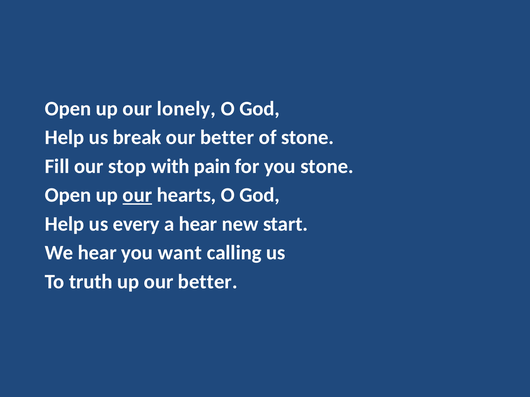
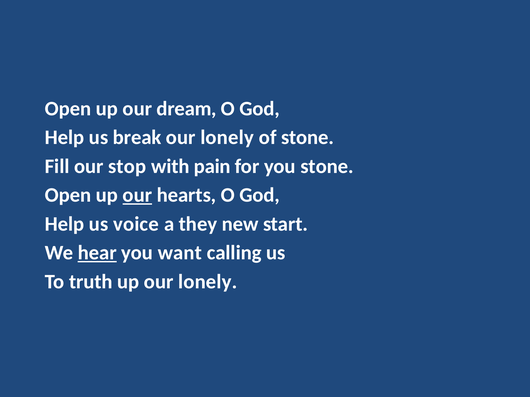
lonely: lonely -> dream (187, 109)
break our better: better -> lonely (227, 138)
every: every -> voice (136, 224)
a hear: hear -> they (198, 224)
hear underline: none -> present (97, 253)
up our better: better -> lonely (208, 282)
